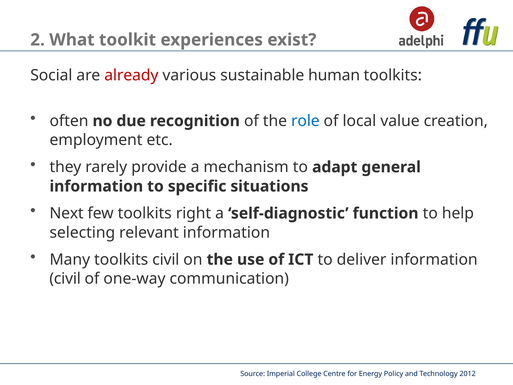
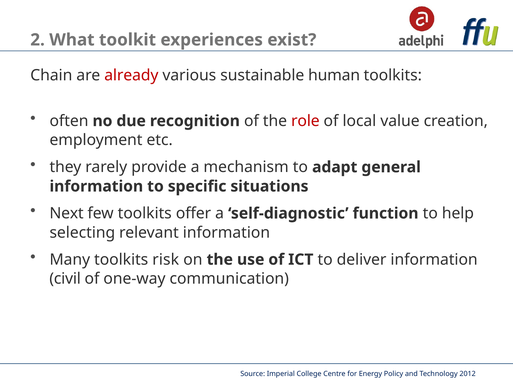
Social: Social -> Chain (51, 75)
role colour: blue -> red (305, 121)
right: right -> offer (193, 213)
toolkits civil: civil -> risk (166, 259)
